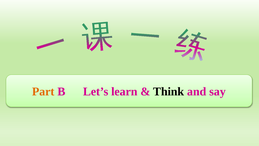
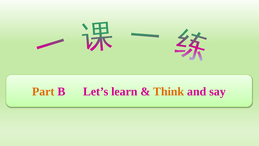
Think colour: black -> orange (169, 91)
